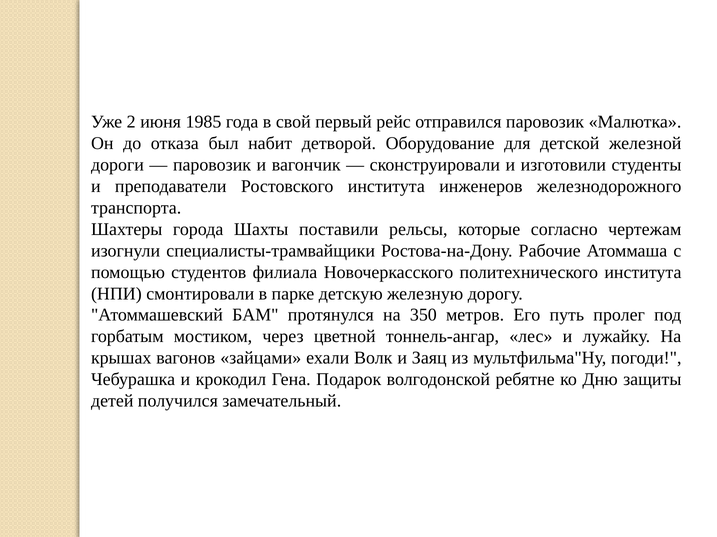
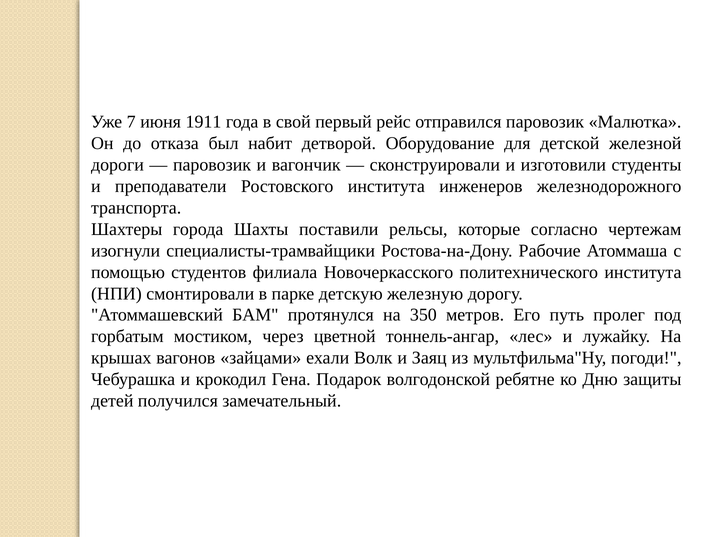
2: 2 -> 7 (131, 122)
1985: 1985 -> 1911 (204, 122)
